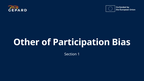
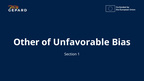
Participation: Participation -> Unfavorable (81, 42)
